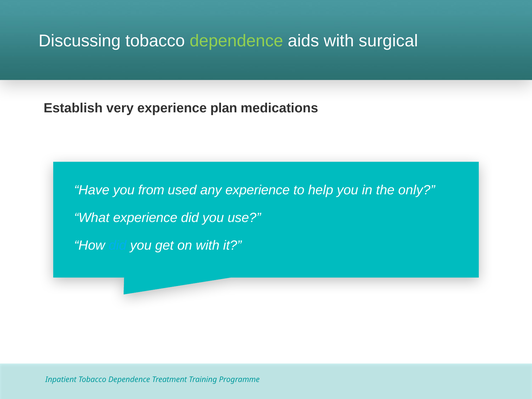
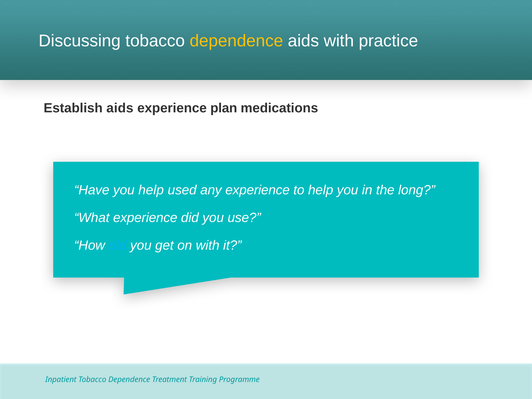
dependence colour: light green -> yellow (236, 41)
surgical: surgical -> practice (388, 41)
Establish very: very -> aids (120, 108)
you from: from -> help (151, 190)
only: only -> long (417, 190)
